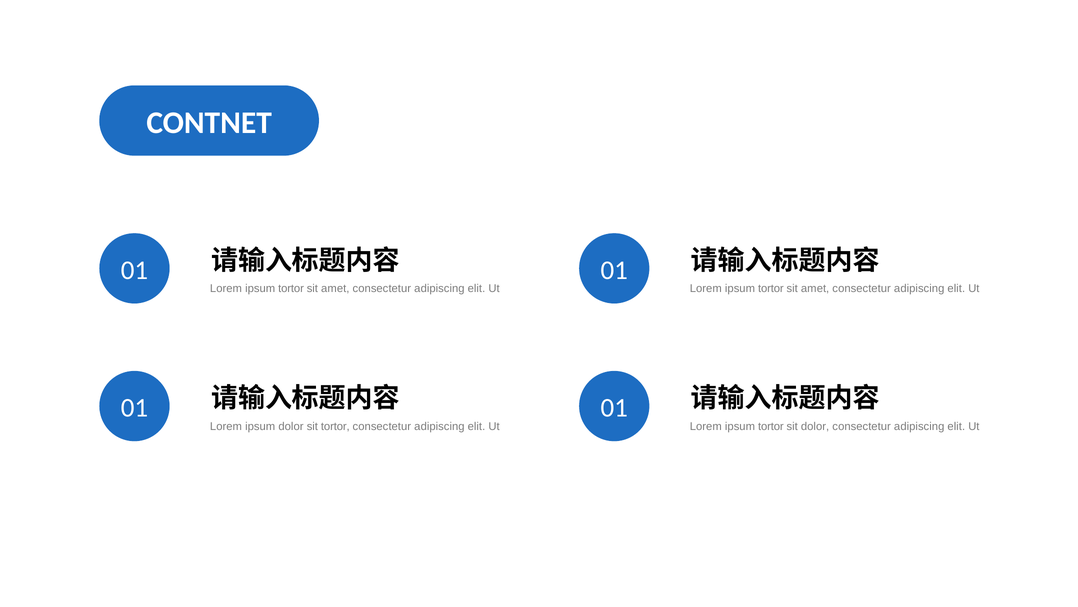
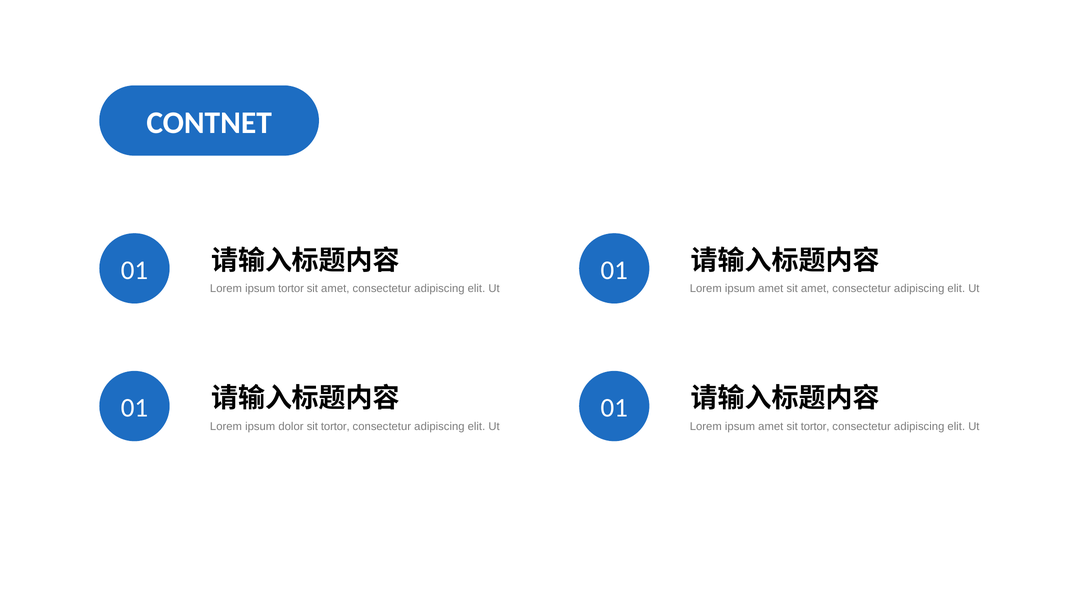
tortor: tortor -> amet (771, 288)
tortor: tortor -> amet (771, 426)
dolor: dolor -> tortor (815, 426)
